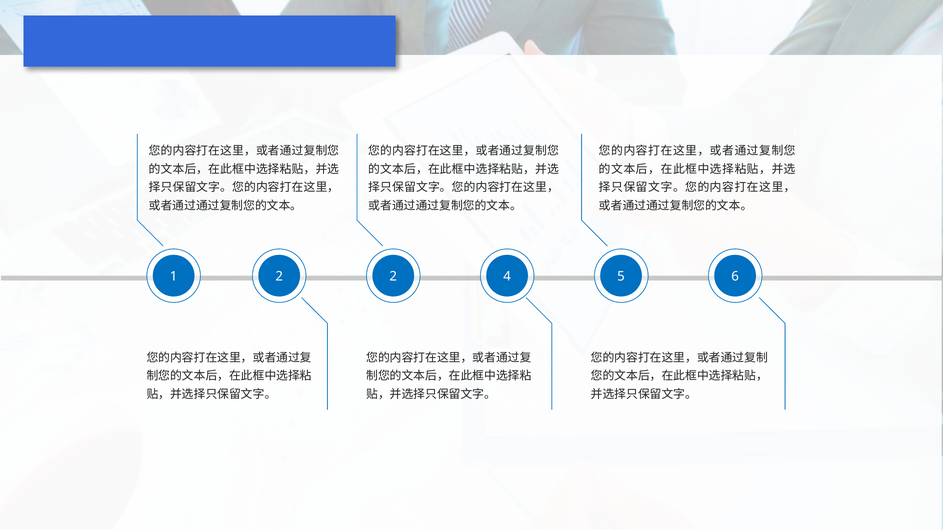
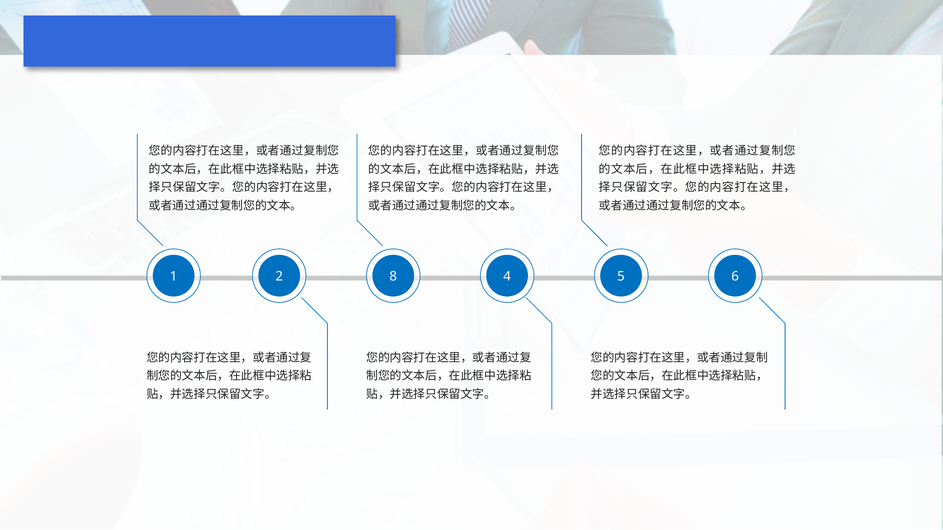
2 2: 2 -> 8 (393, 277)
